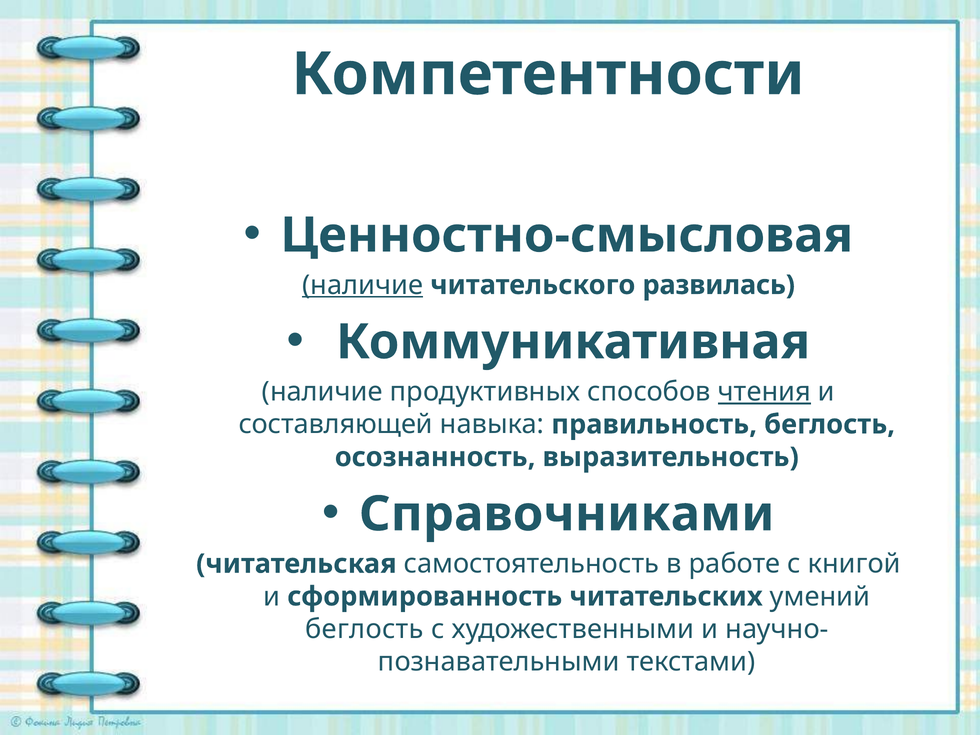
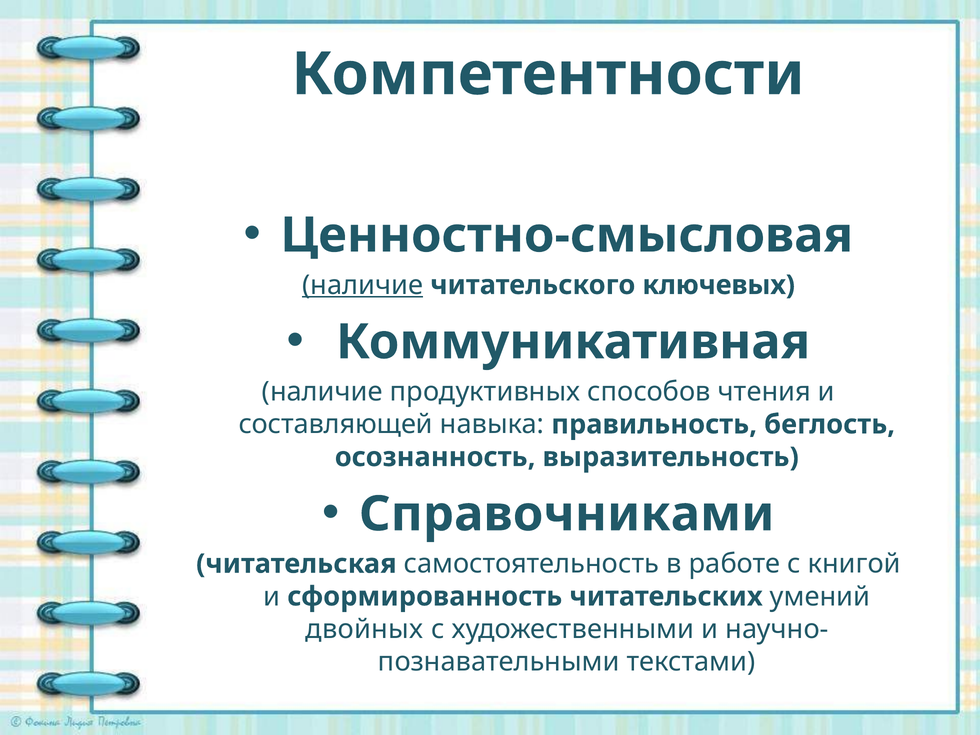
развилась: развилась -> ключевых (719, 285)
чтения underline: present -> none (764, 392)
беглость: беглость -> двойных (364, 629)
